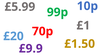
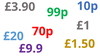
£5.99: £5.99 -> £3.90 (20, 7)
